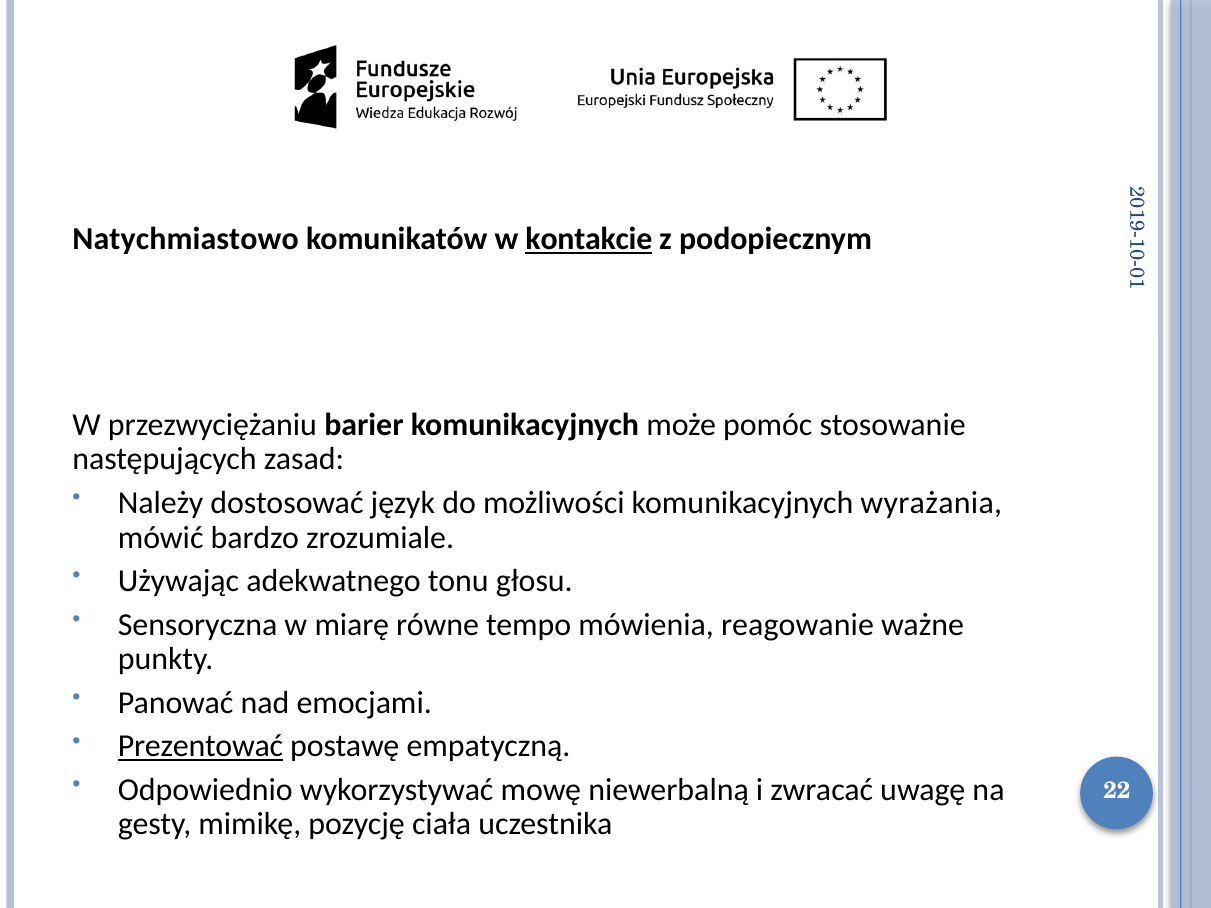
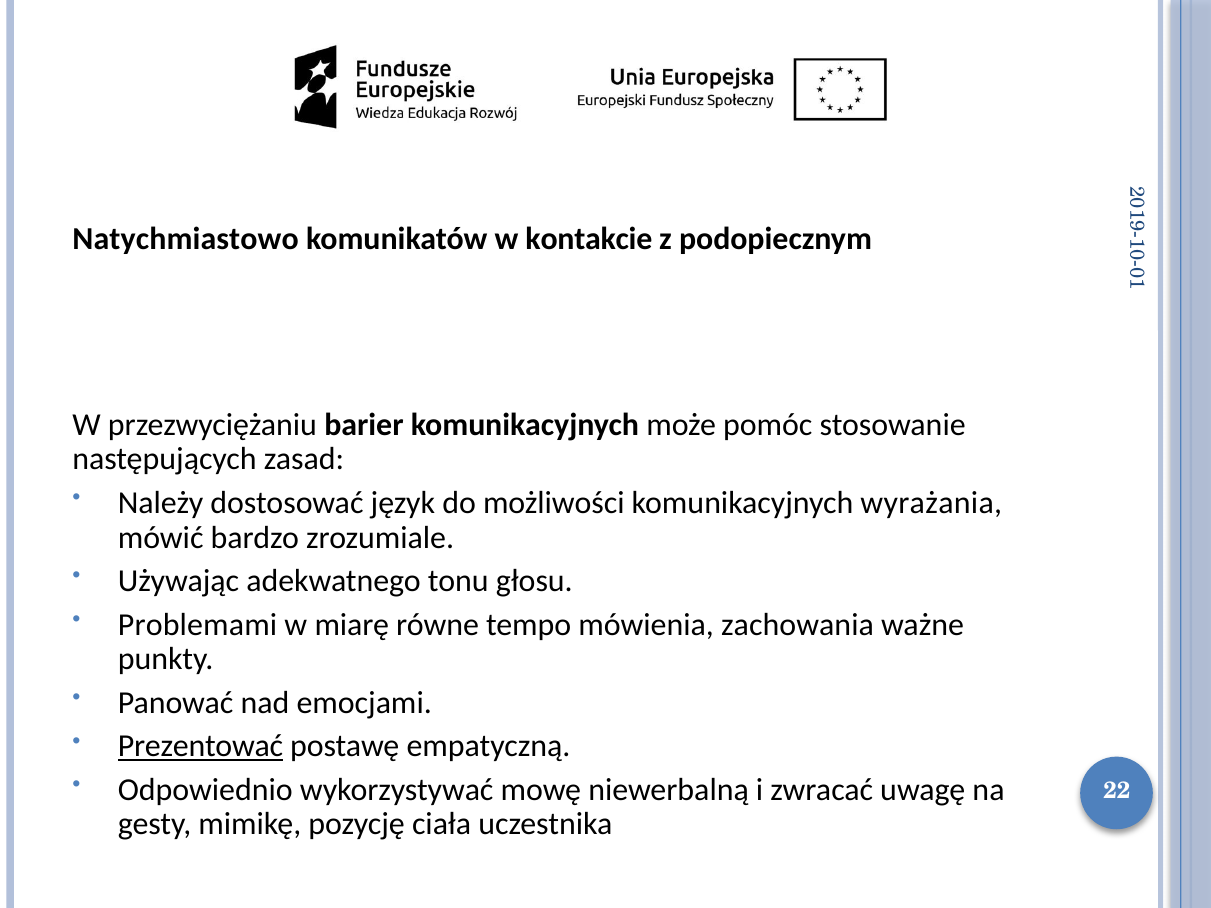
kontakcie underline: present -> none (589, 239)
Sensoryczna: Sensoryczna -> Problemami (198, 625)
reagowanie: reagowanie -> zachowania (797, 625)
